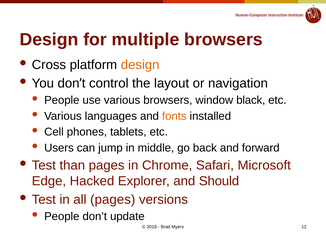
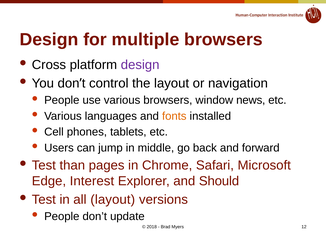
design colour: orange -> purple (140, 65)
black: black -> news (251, 100)
Hacked: Hacked -> Interest (92, 181)
all pages: pages -> layout (113, 200)
